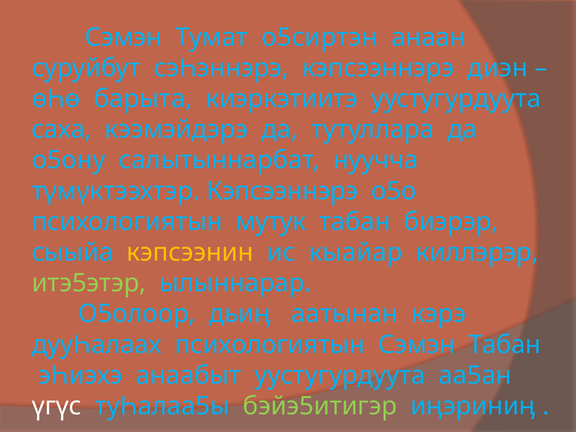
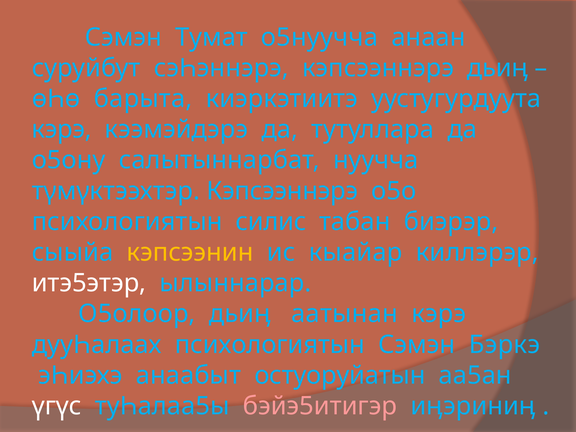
о5сиртэн: о5сиртэн -> о5нуучча (319, 37)
кэпсээннэрэ диэн: диэн -> дьиӊ (498, 68)
саха: саха -> кэрэ (62, 129)
мутук: мутук -> силис (271, 222)
итэ5этэр colour: light green -> white (89, 283)
Сэмэн Табан: Табан -> Бэркэ (504, 345)
анаабыт уустугурдуута: уустугурдуута -> остуоруйатын (340, 375)
бэйэ5итигэр colour: light green -> pink (320, 406)
